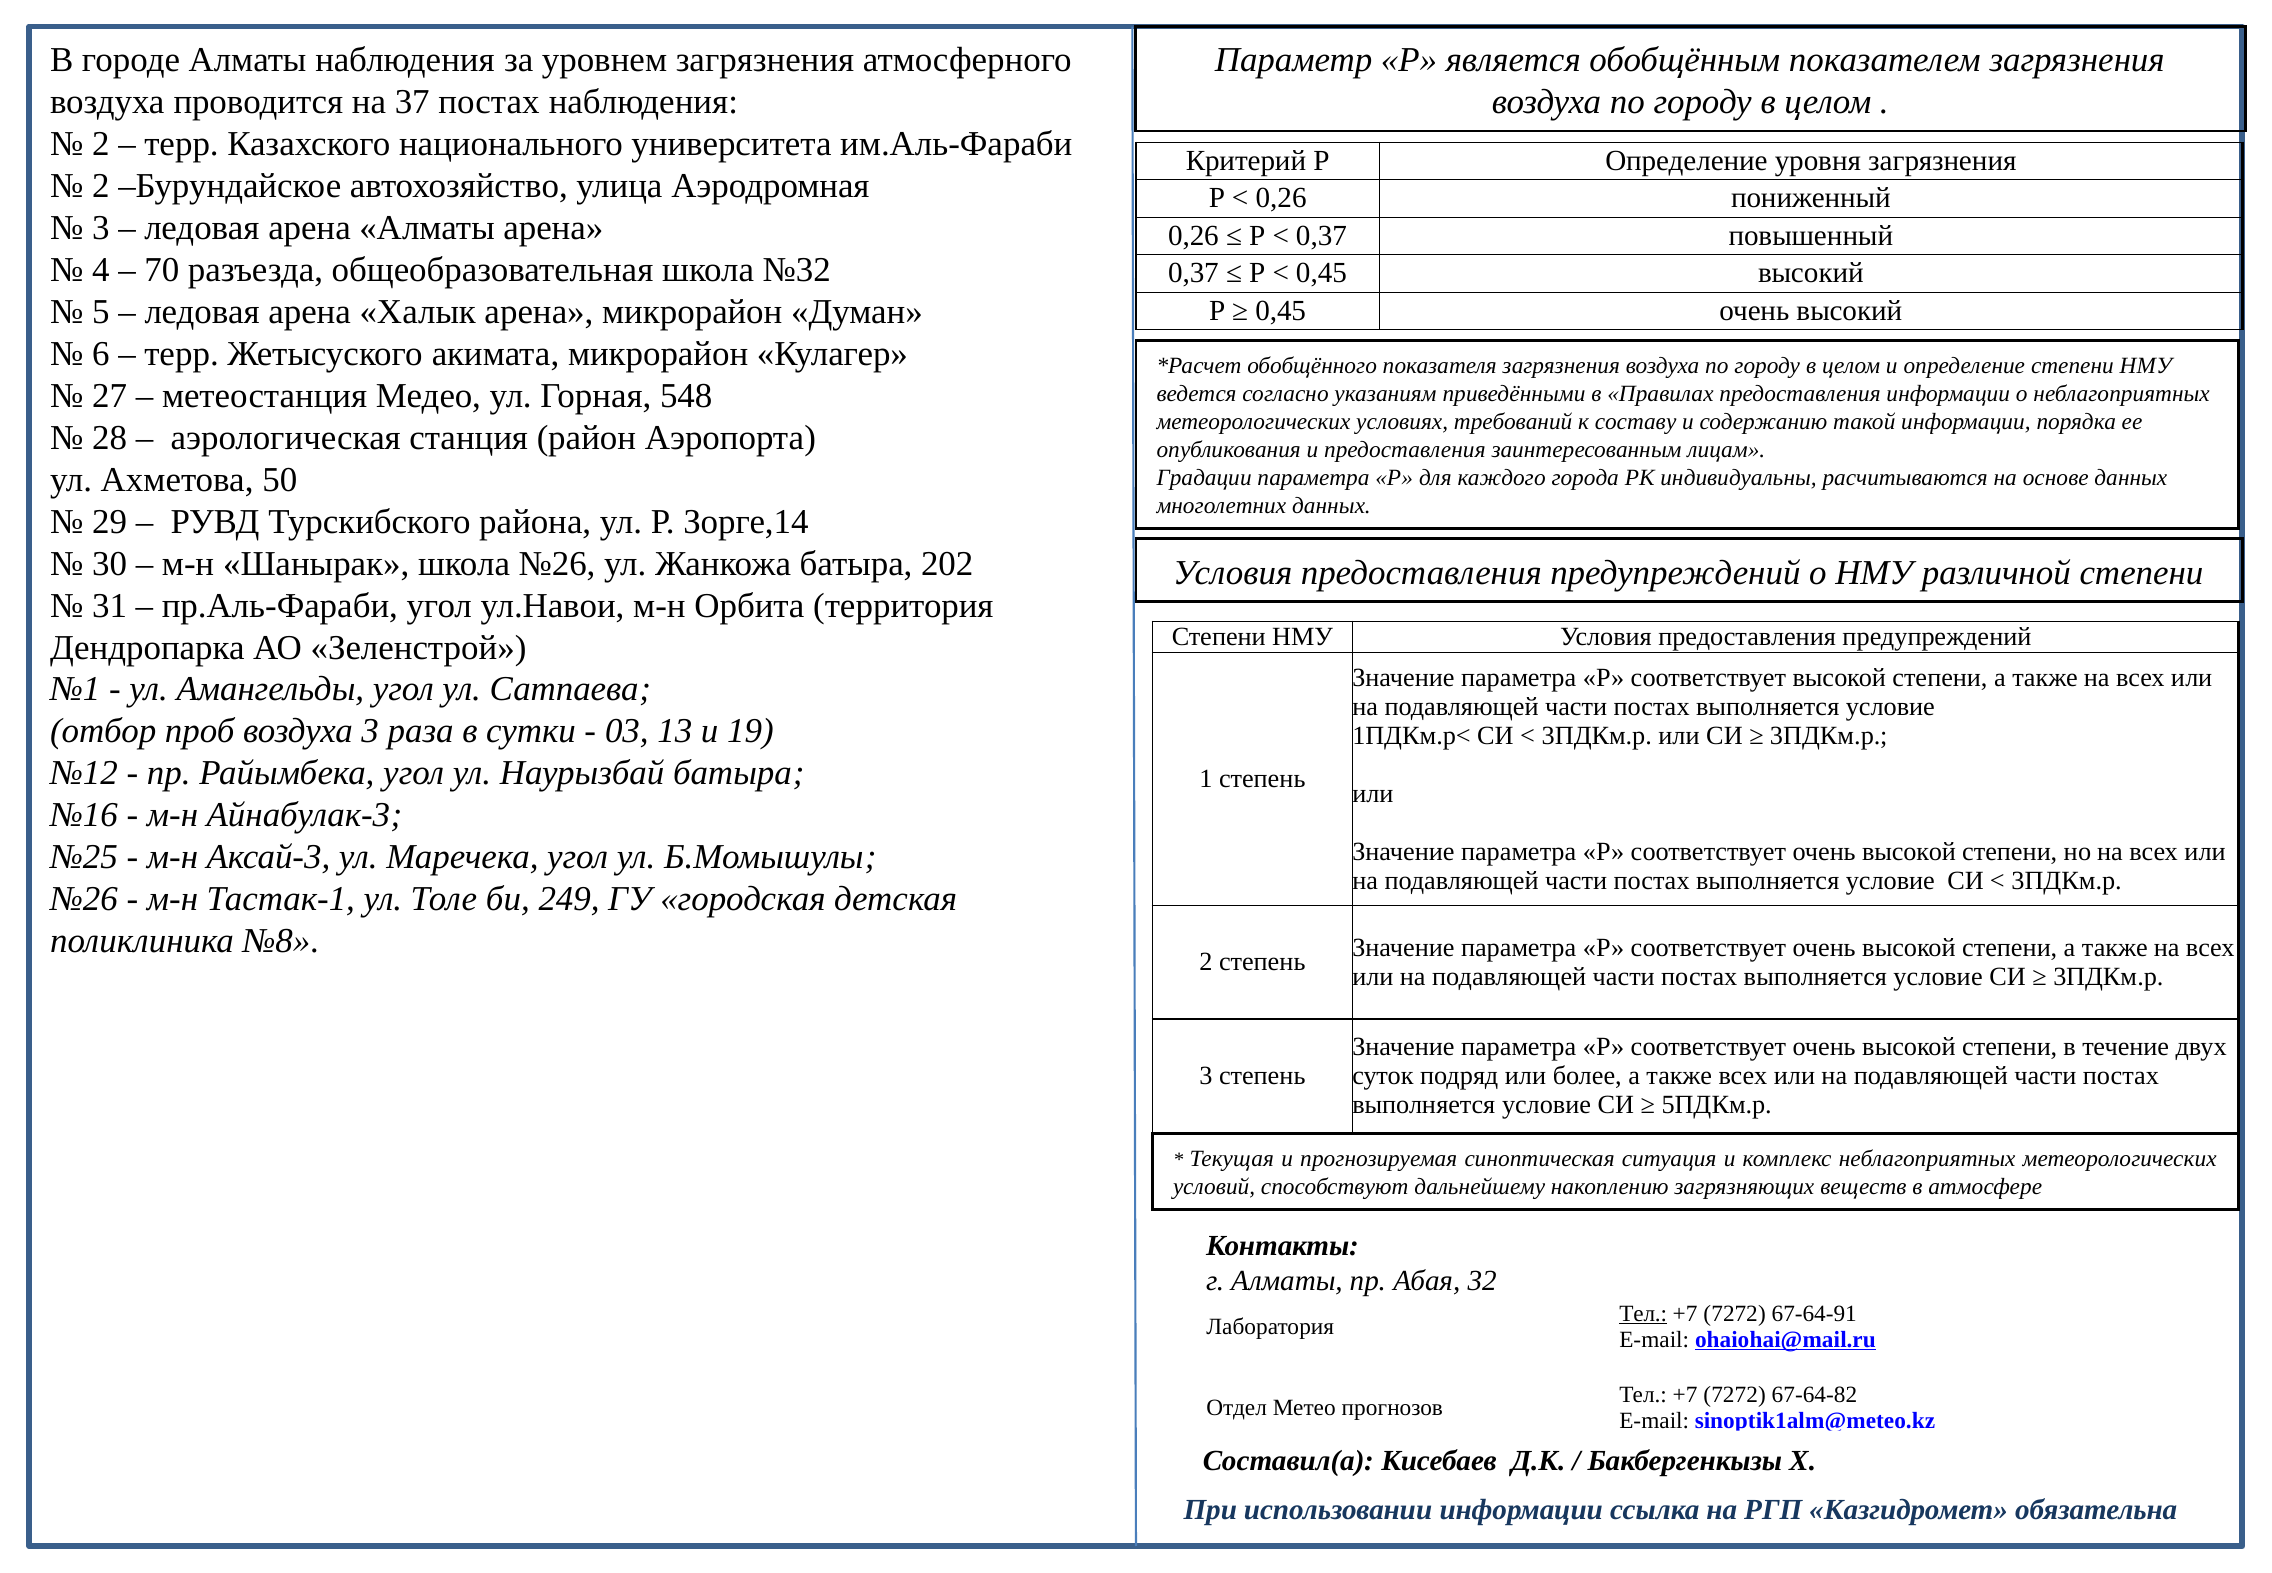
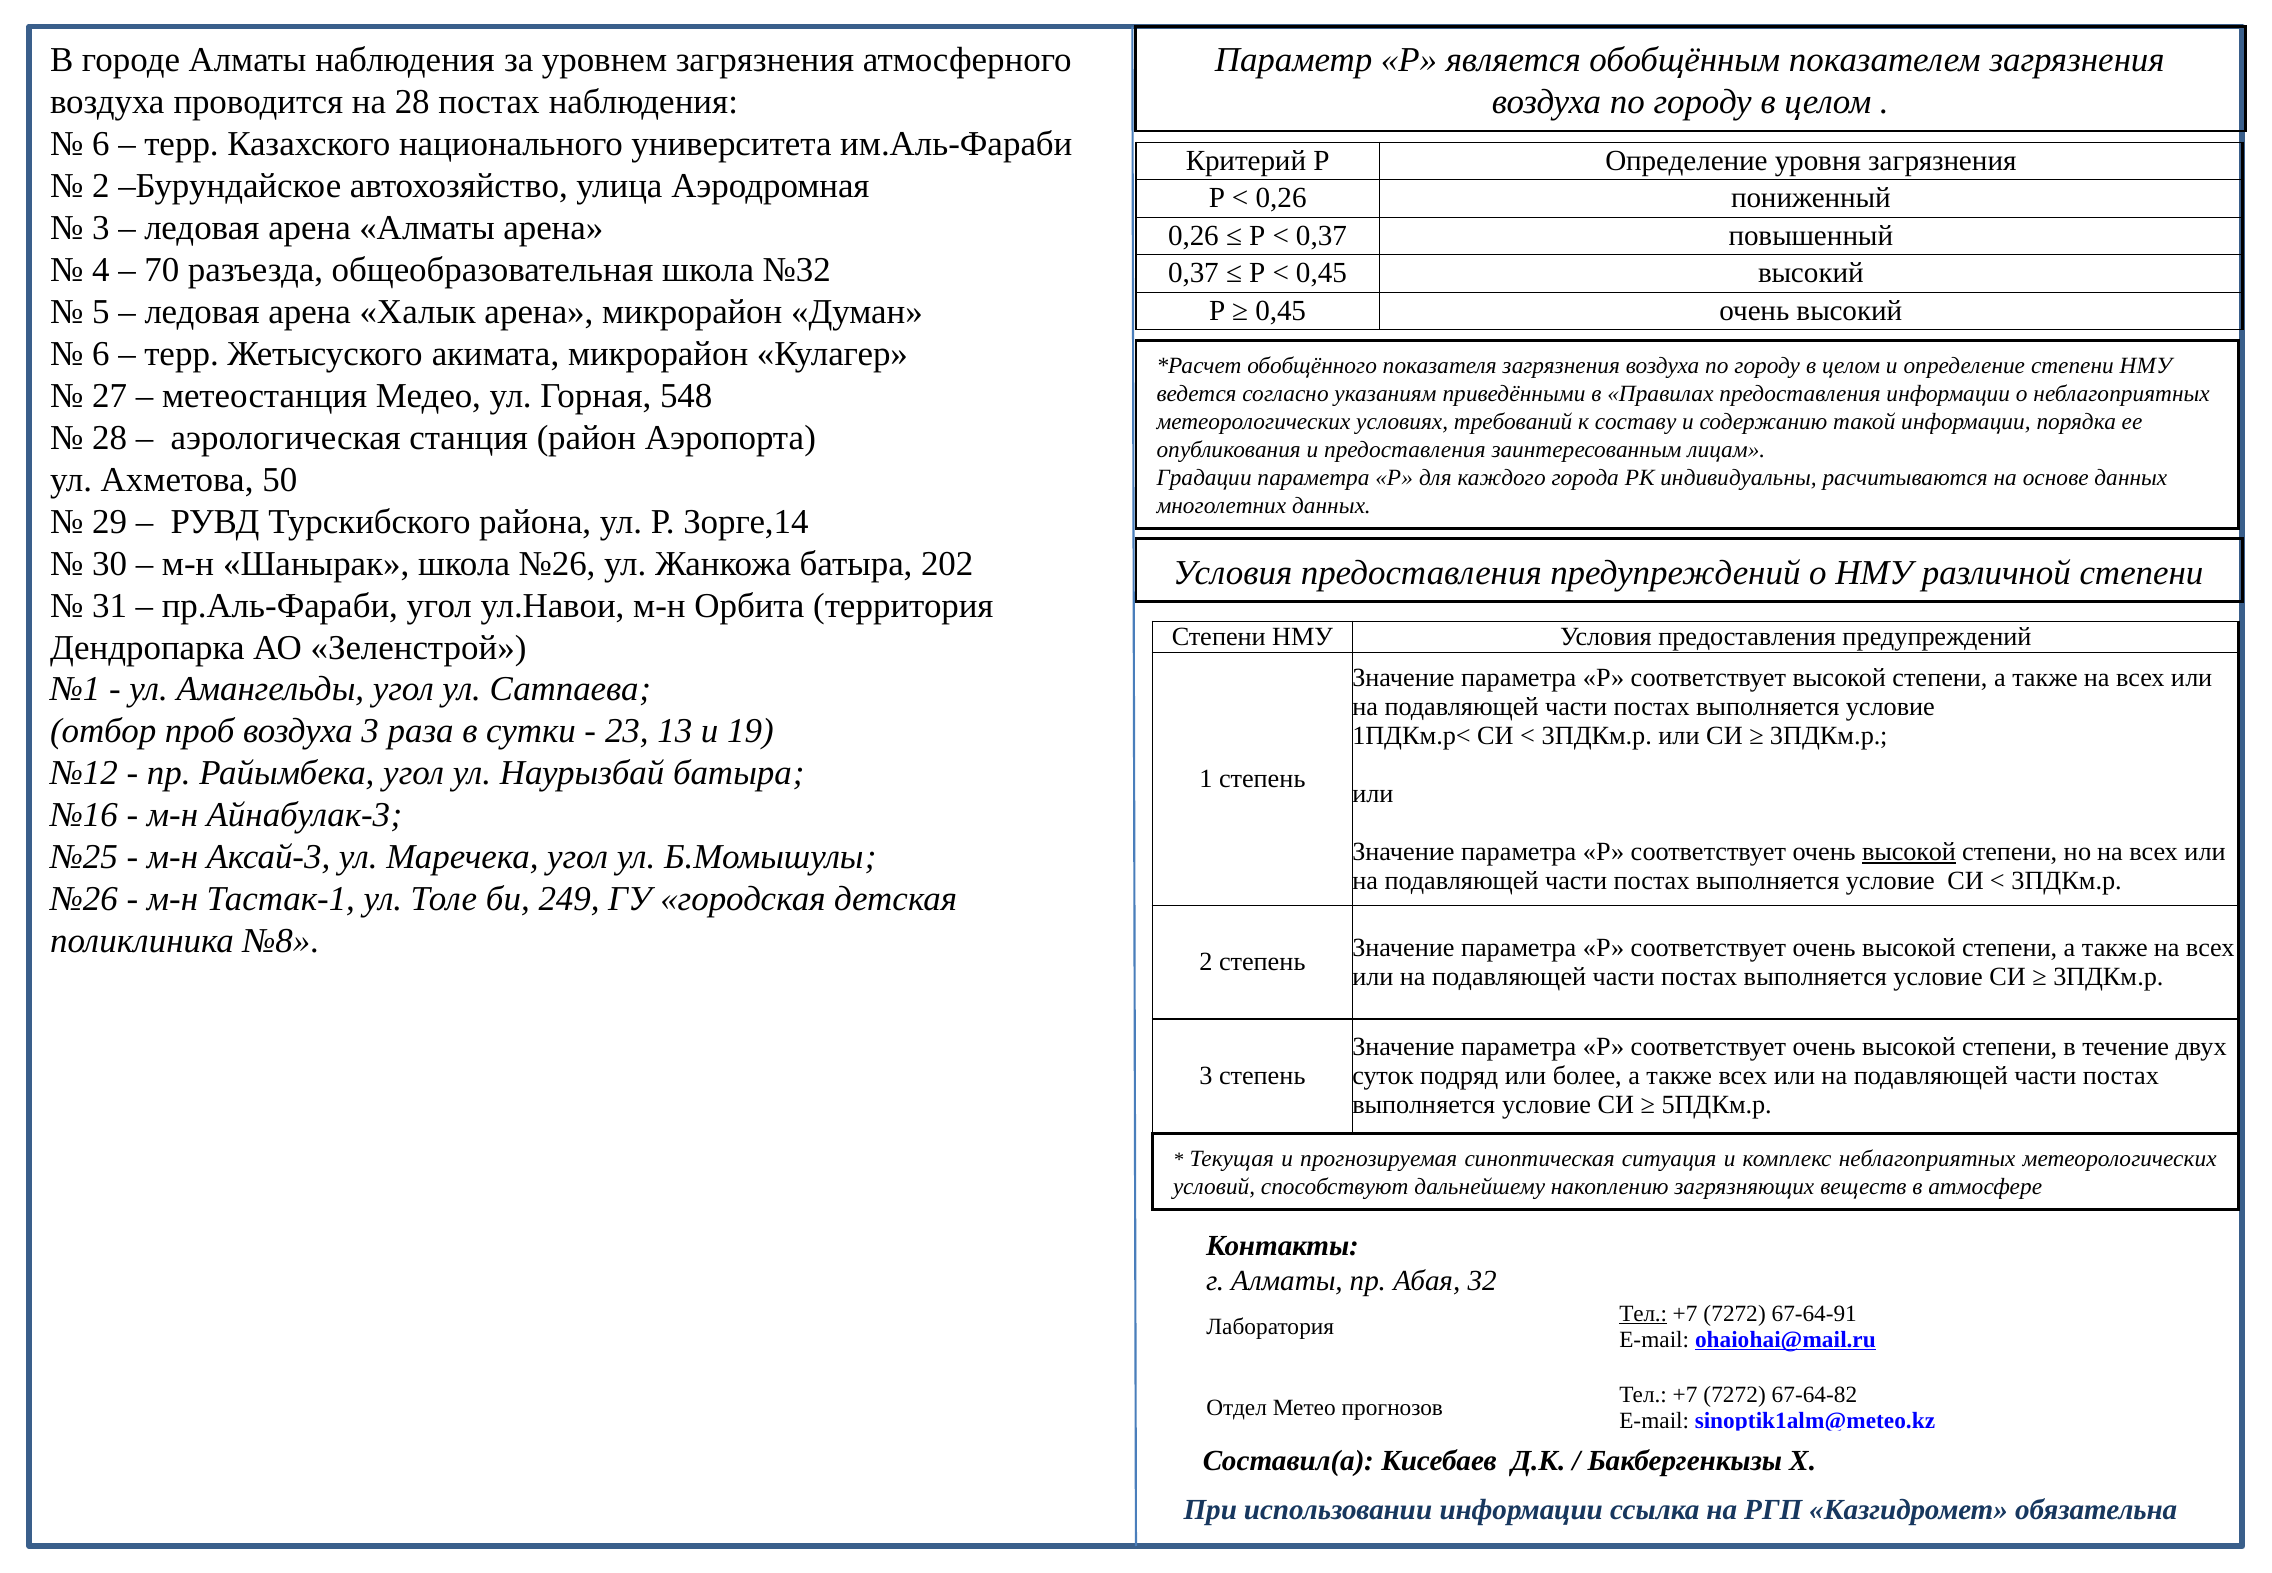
на 37: 37 -> 28 (412, 102)
2: 2 -> 6 (101, 144)
03: 03 -> 23 (627, 731)
высокой underline: none -> present (1909, 852)
